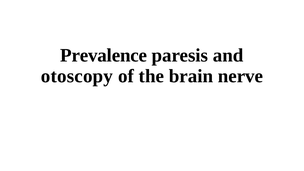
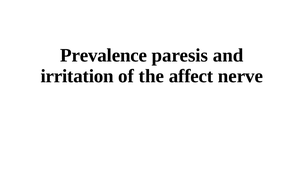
otoscopy: otoscopy -> irritation (77, 76)
brain: brain -> affect (191, 76)
